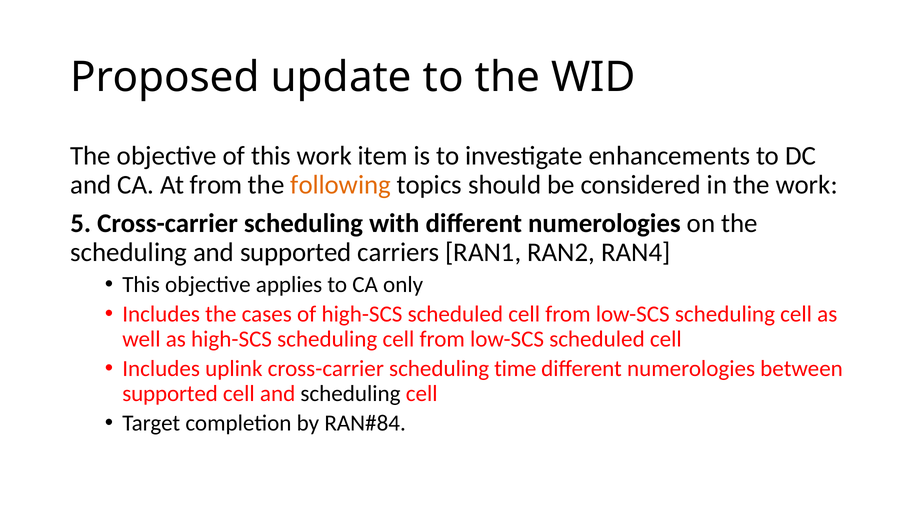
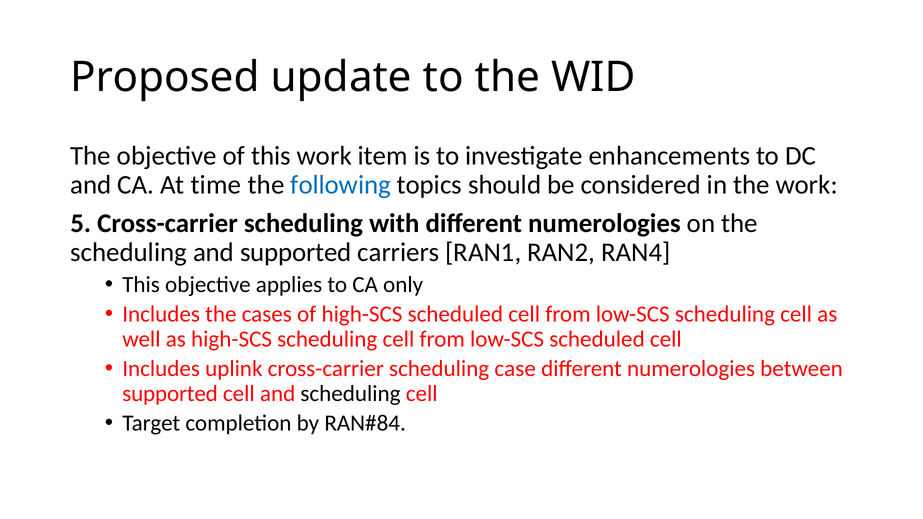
At from: from -> time (216, 185)
following colour: orange -> blue (341, 185)
time: time -> case (515, 369)
